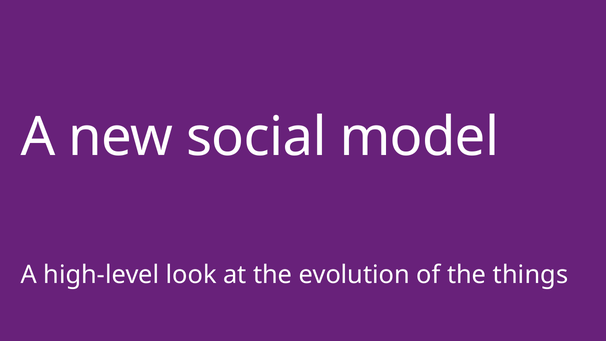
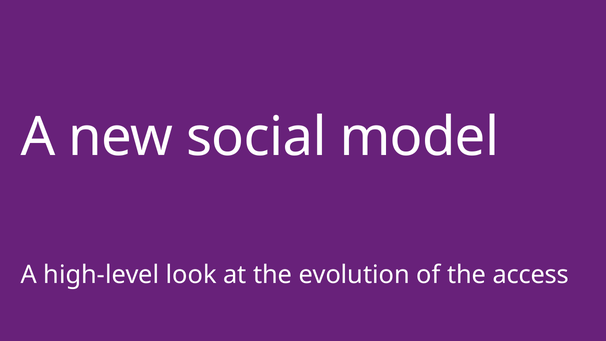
things: things -> access (531, 275)
